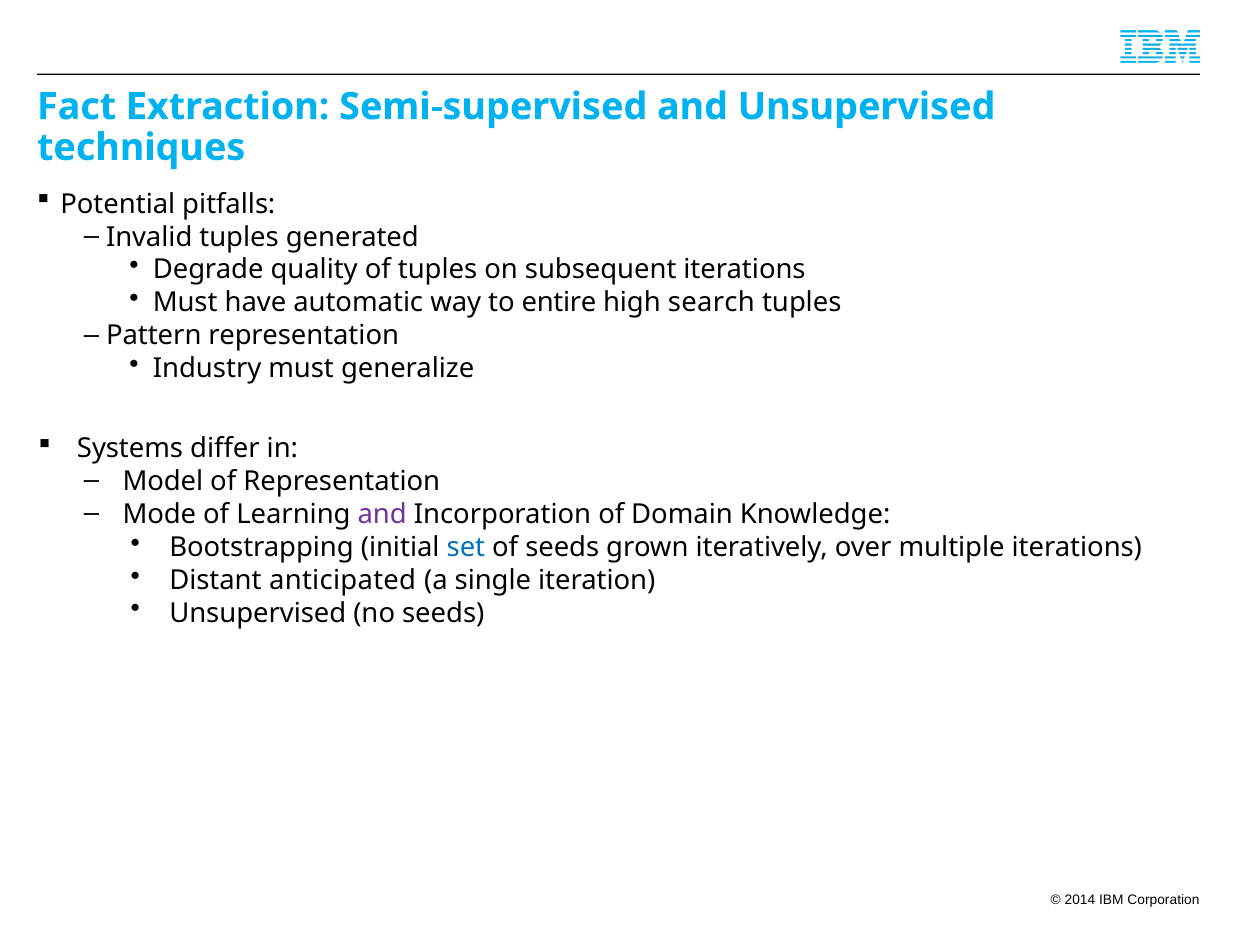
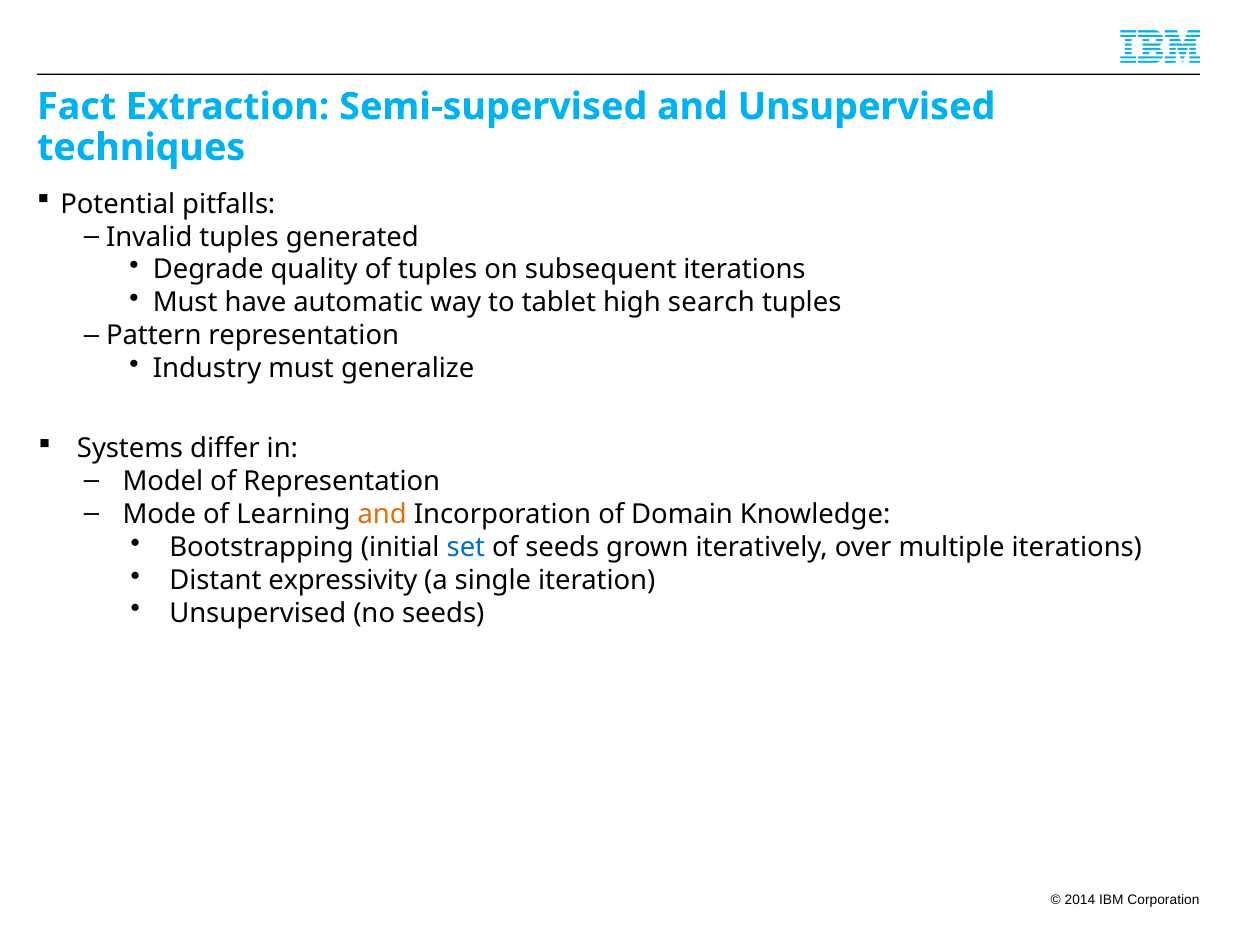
entire: entire -> tablet (559, 303)
and colour: purple -> orange (382, 514)
anticipated: anticipated -> expressivity (343, 580)
